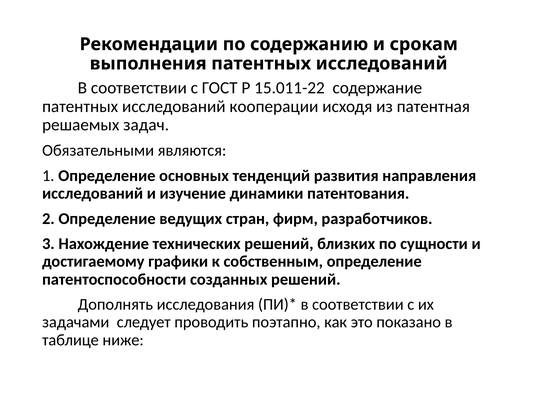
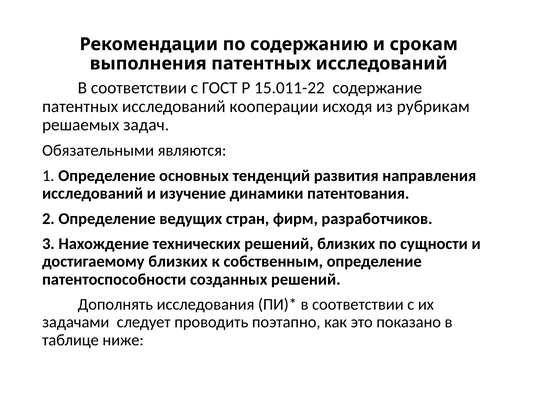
патентная: патентная -> рубрикам (433, 107)
достигаемому графики: графики -> близких (178, 262)
